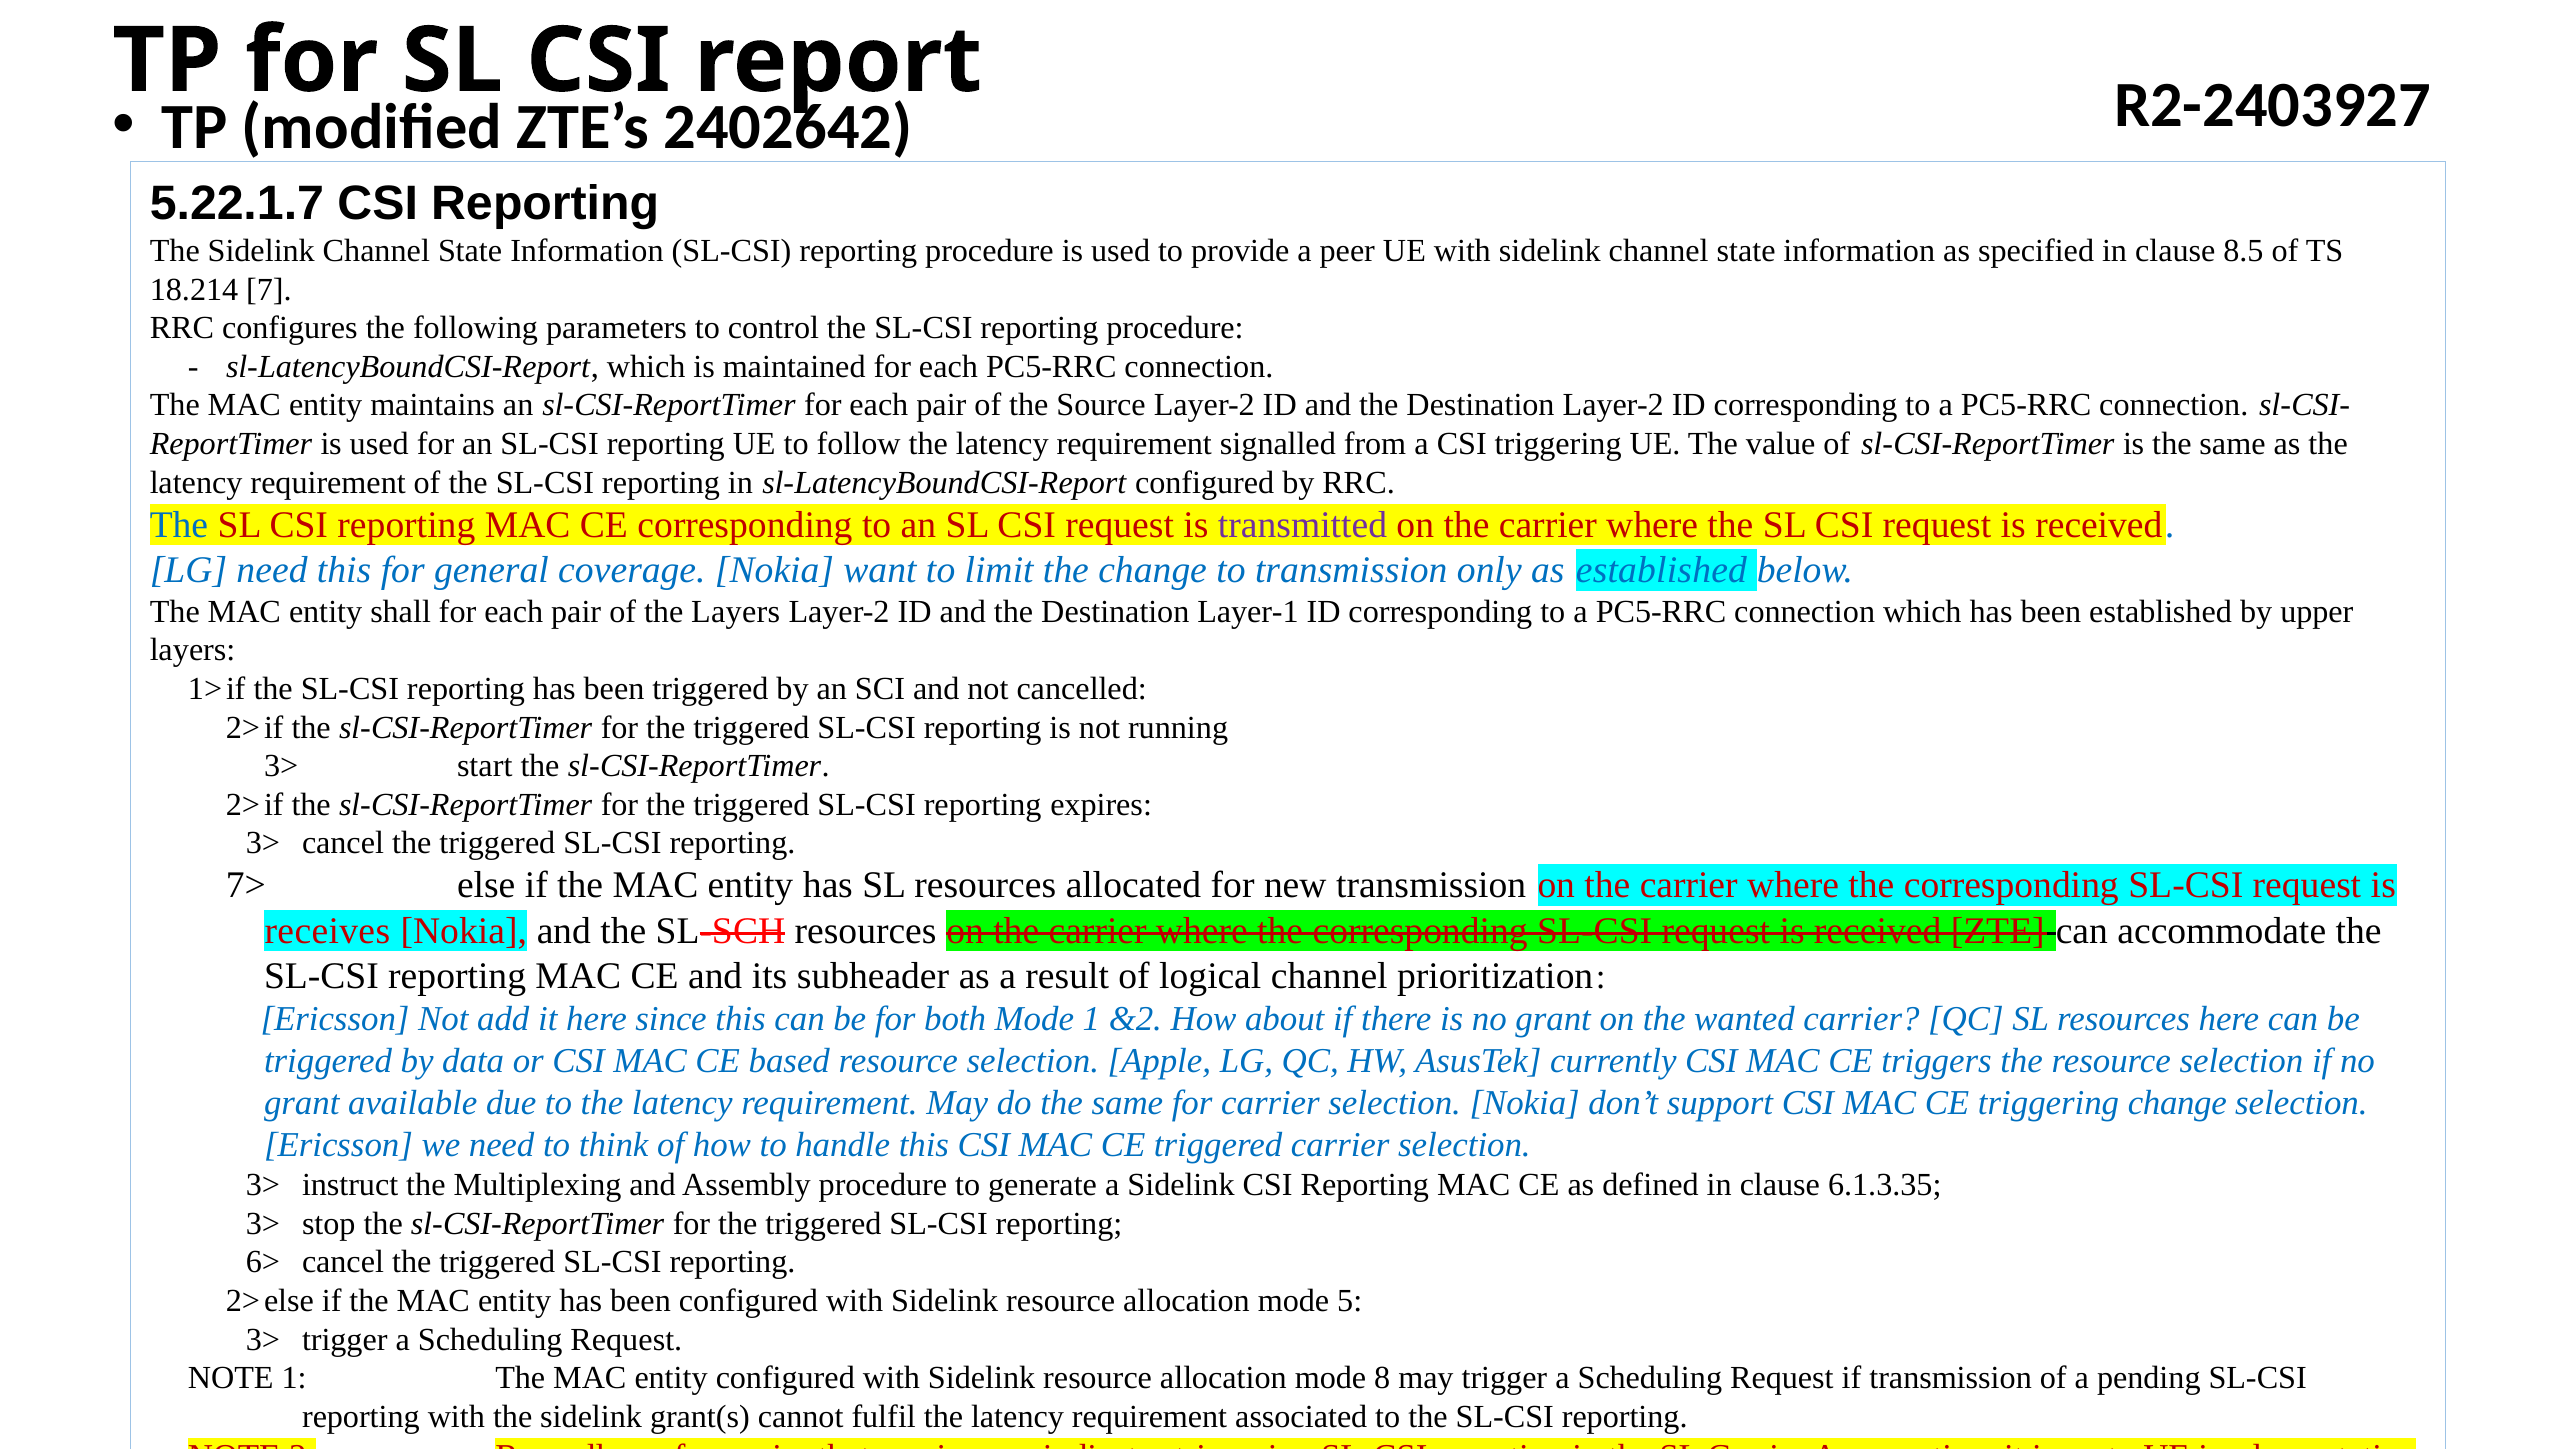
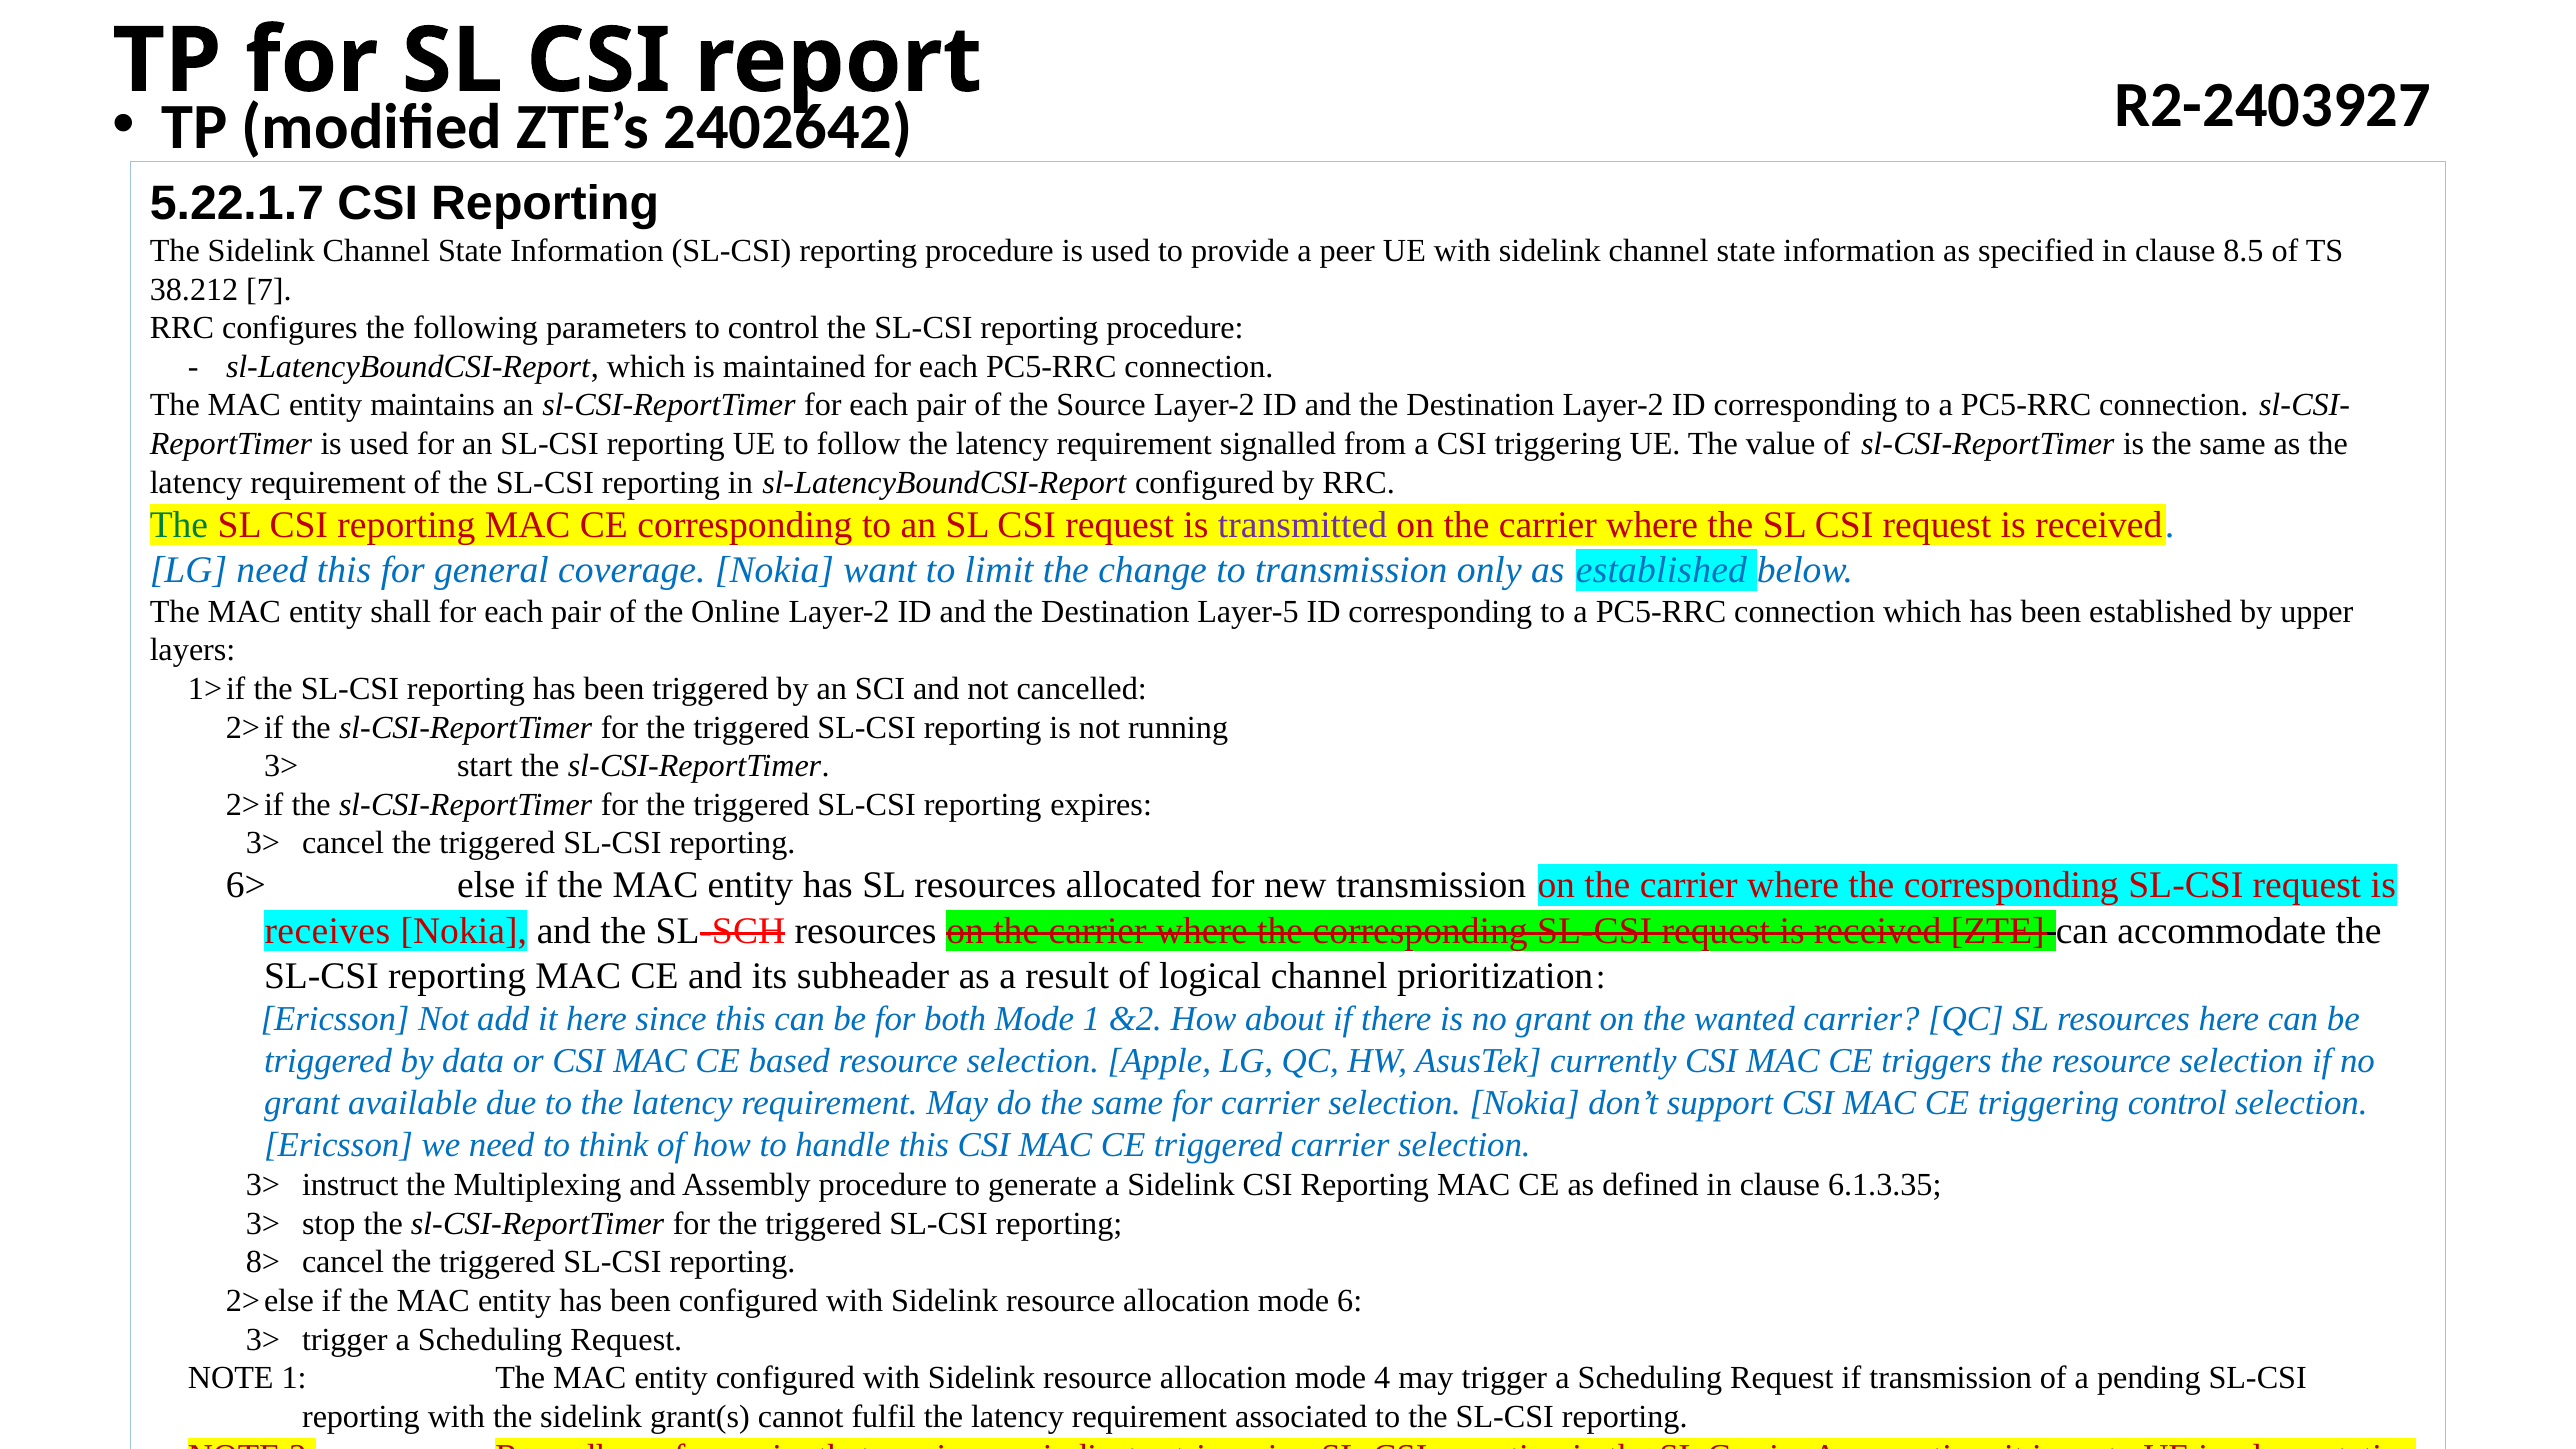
18.214: 18.214 -> 38.212 (194, 289)
The colour: blue -> green (179, 525)
the Layers: Layers -> Online (736, 611)
Layer-1: Layer-1 -> Layer-5 (1248, 611)
7>: 7> -> 6> (246, 886)
triggering change: change -> control (2177, 1103)
6>: 6> -> 8> (263, 1262)
5: 5 -> 6 (1350, 1301)
8: 8 -> 4 (1382, 1378)
